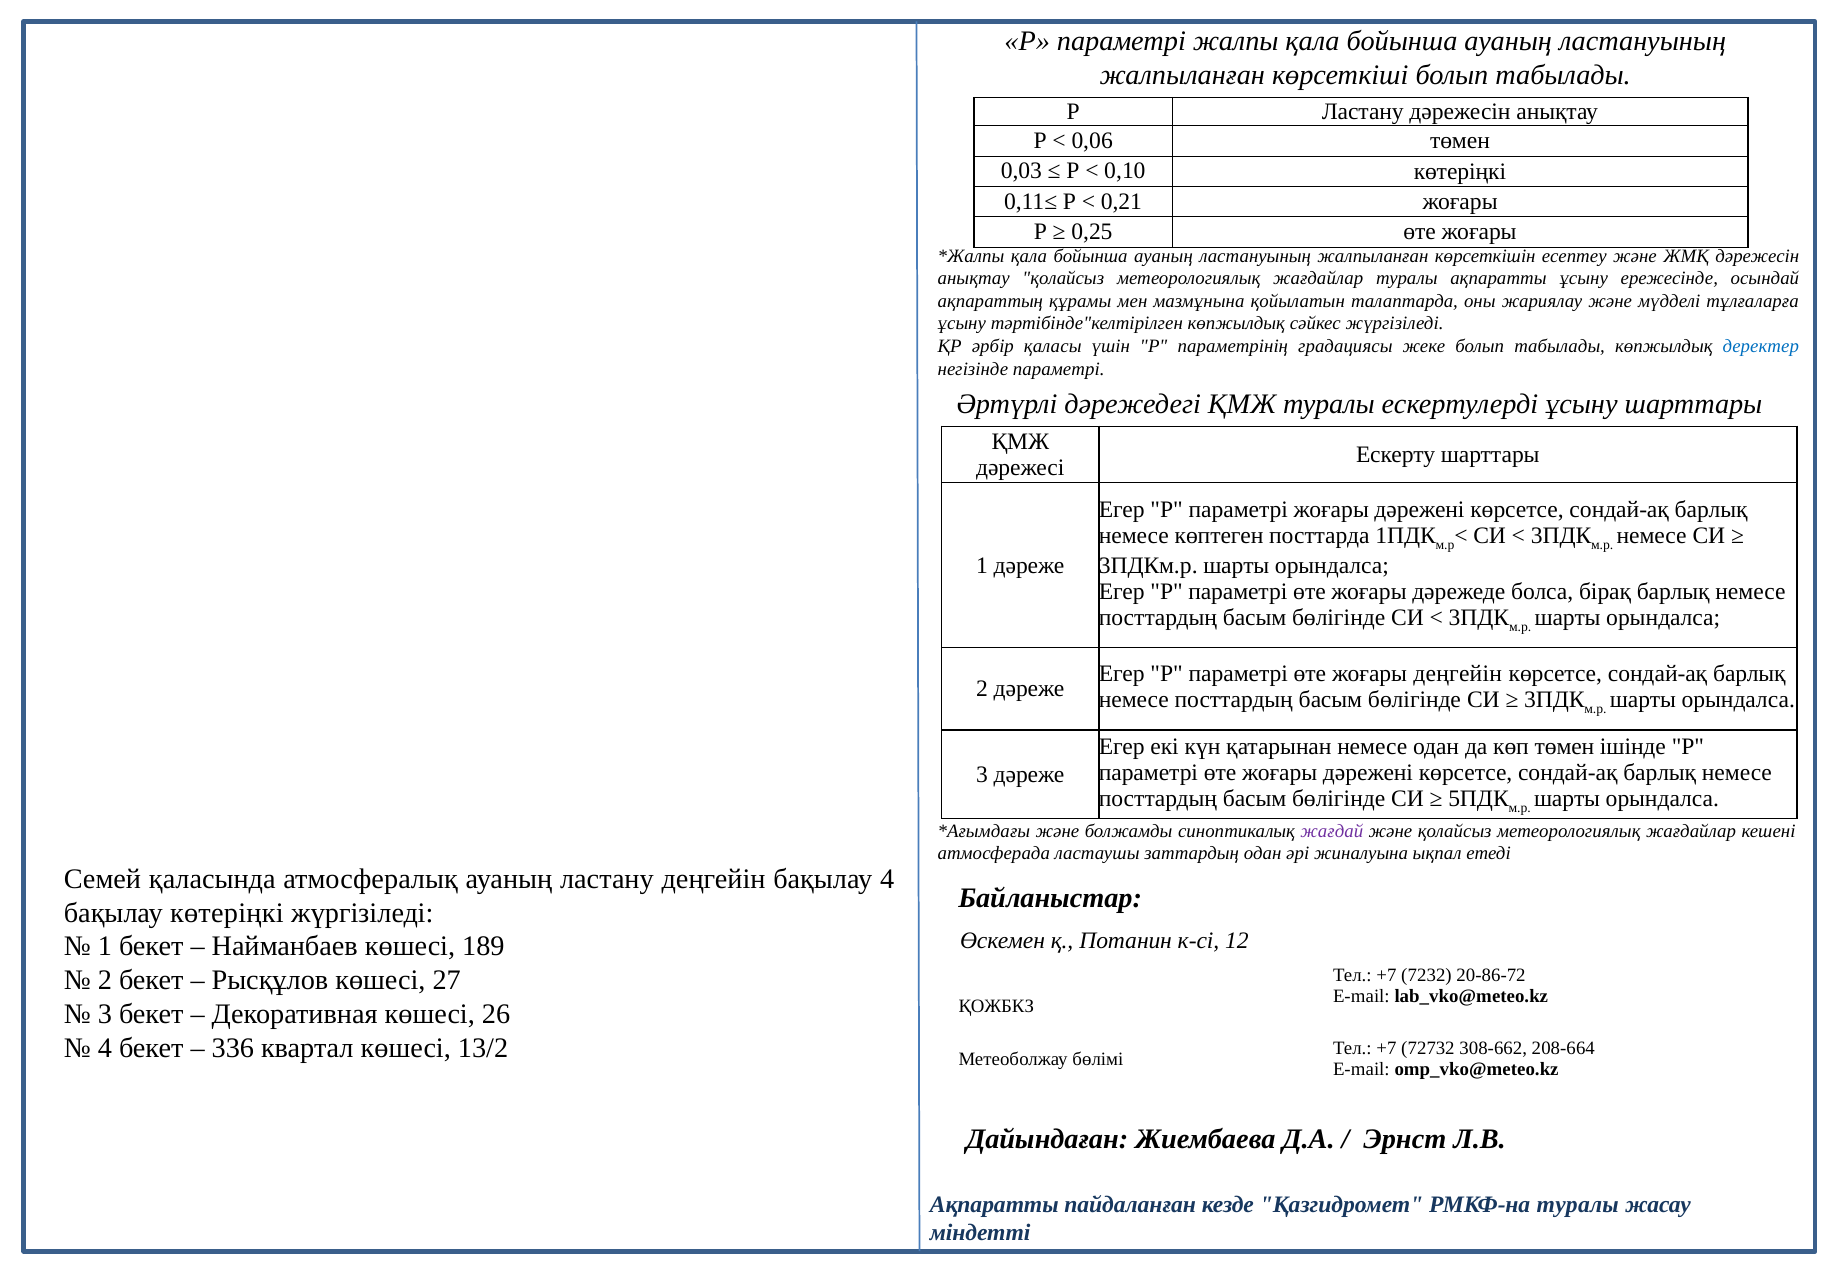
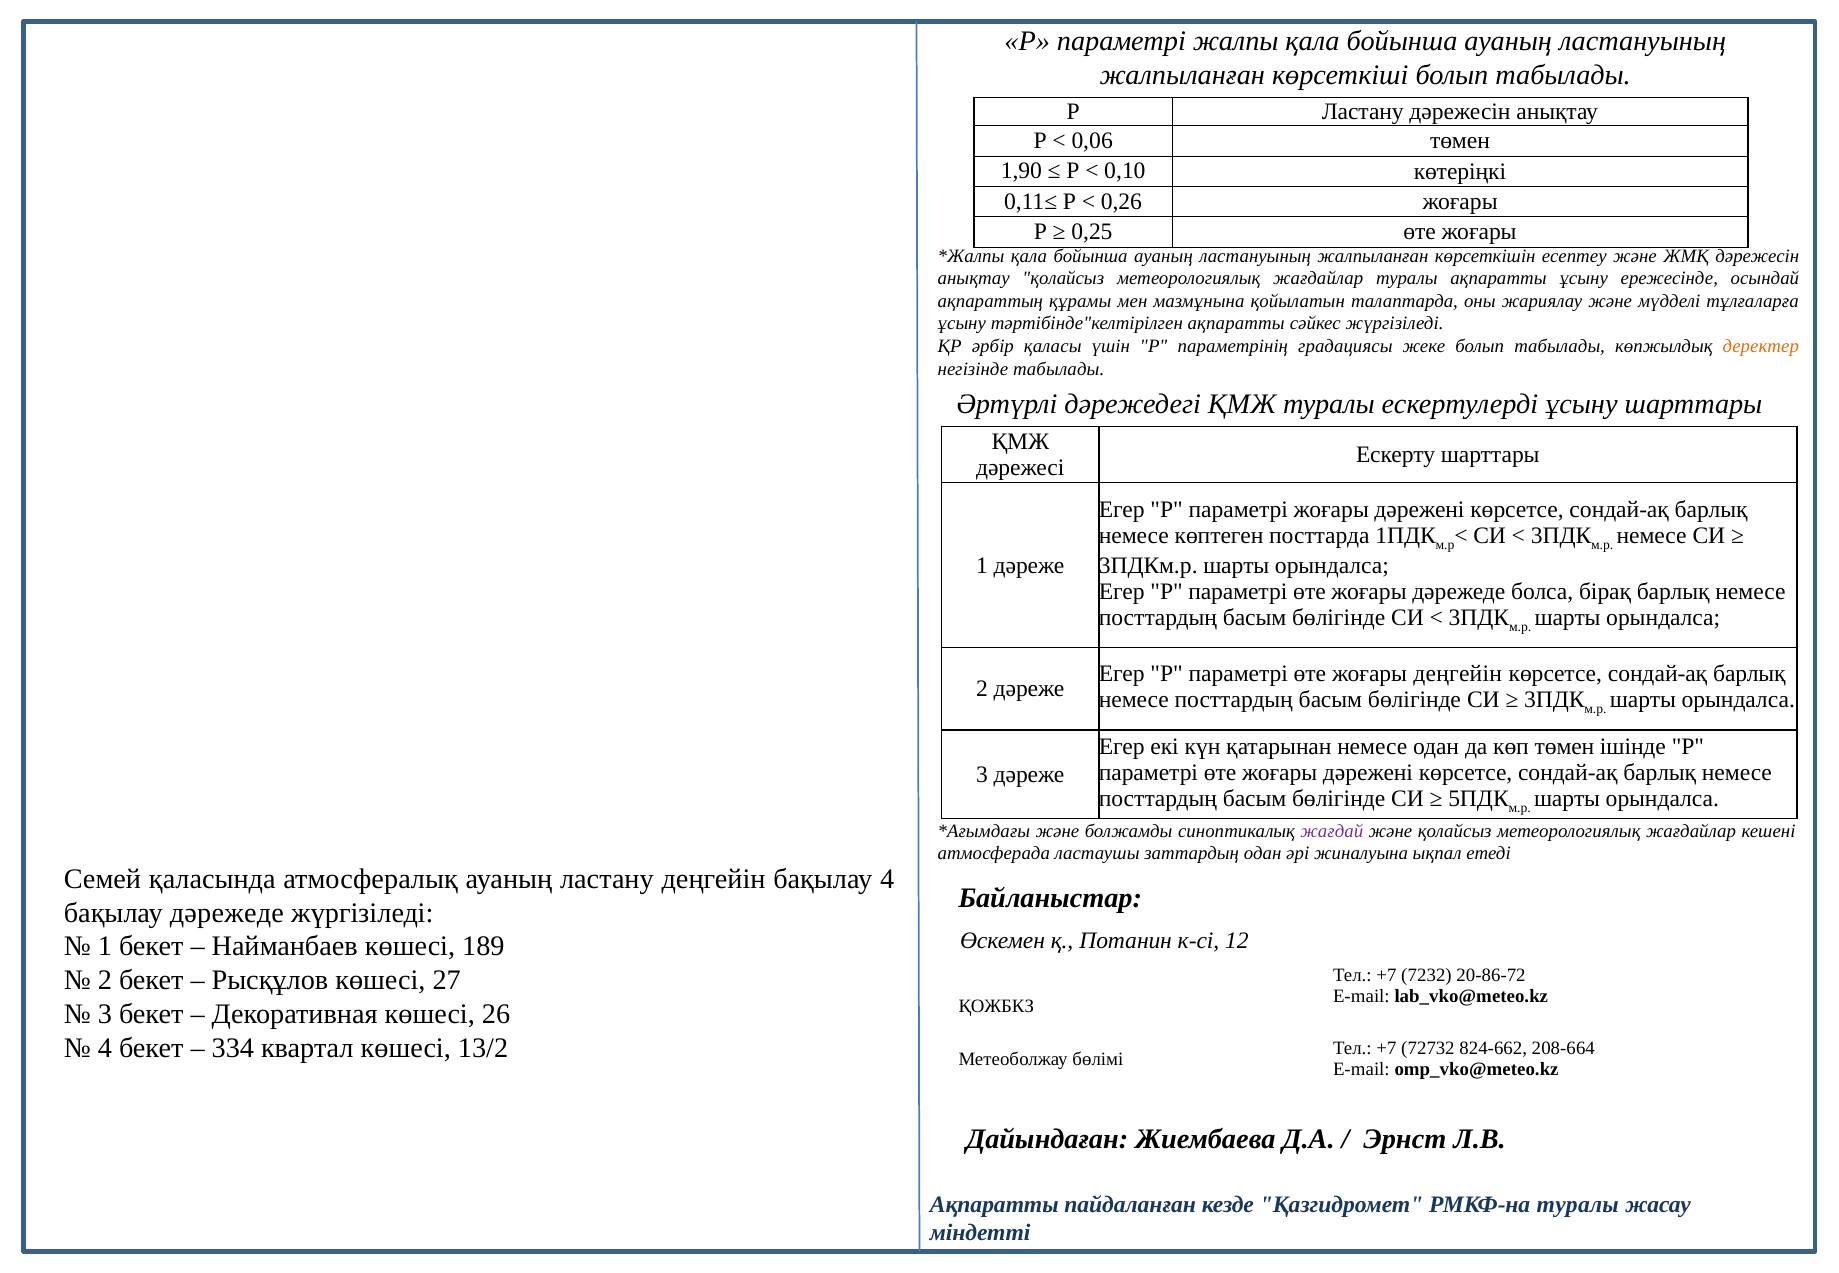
0,03: 0,03 -> 1,90 (1021, 171)
0,21: 0,21 -> 0,26 (1121, 201)
тәртібінде"келтірілген көпжылдық: көпжылдық -> ақпаратты (1236, 324)
деректер colour: blue -> orange (1761, 346)
негізінде параметрі: параметрі -> табылады (1059, 369)
бақылау көтеріңкі: көтеріңкі -> дәрежеде (227, 913)
336: 336 -> 334 (233, 1049)
308-662: 308-662 -> 824-662 (1493, 1049)
